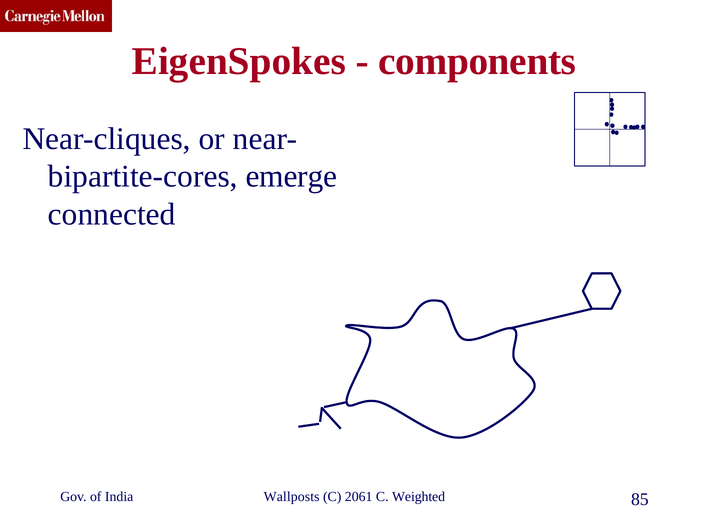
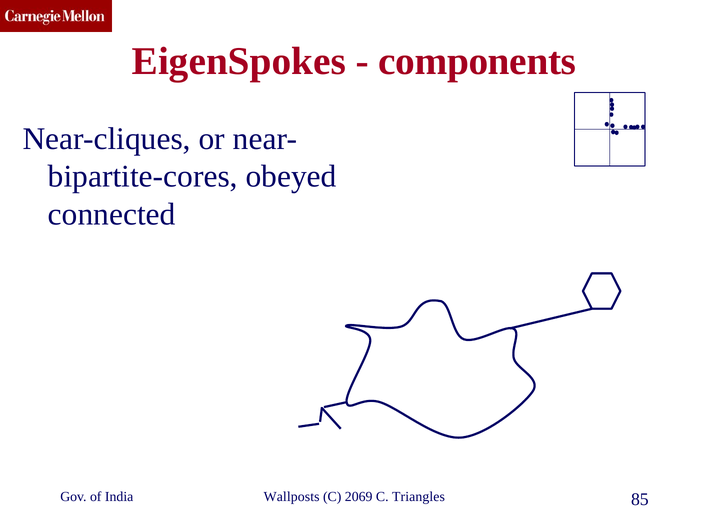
emerge: emerge -> obeyed (291, 177)
2061: 2061 -> 2069 (359, 497)
Weighted: Weighted -> Triangles (418, 497)
